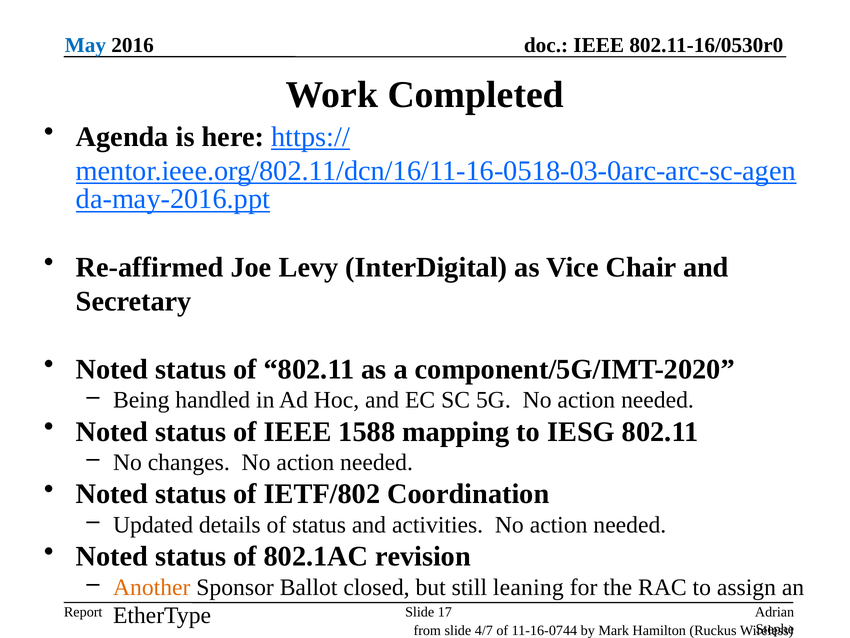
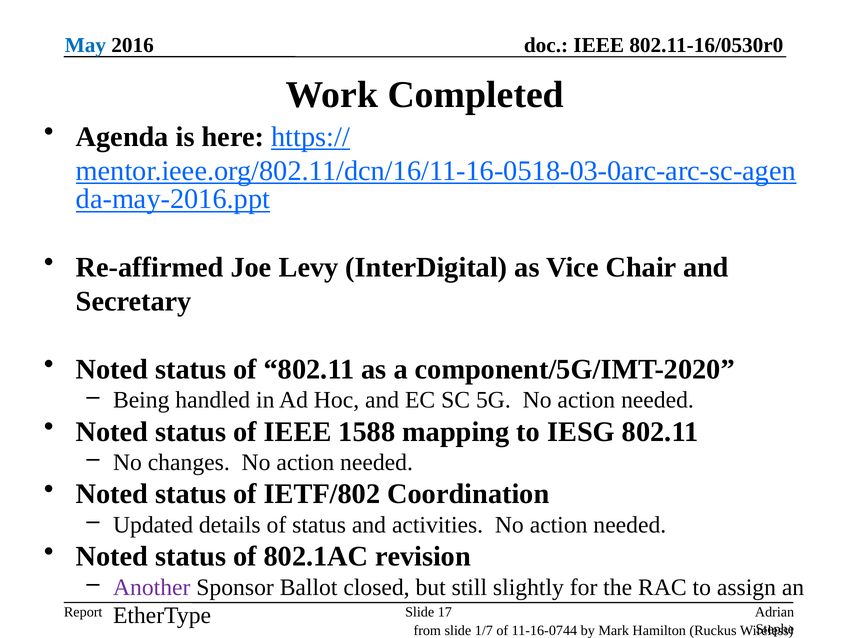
Another colour: orange -> purple (152, 587)
leaning: leaning -> slightly (528, 587)
4/7: 4/7 -> 1/7 (484, 630)
